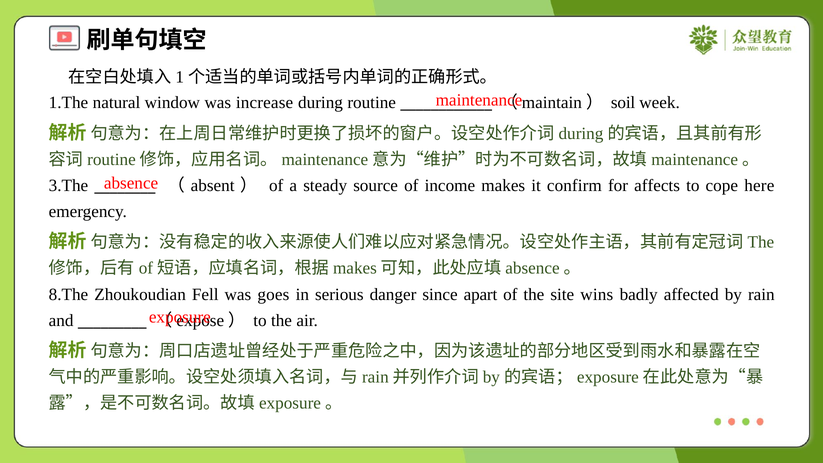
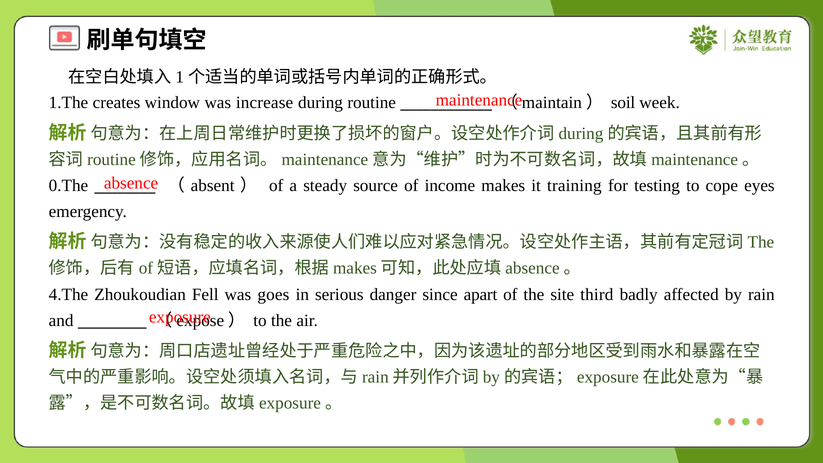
natural: natural -> creates (116, 103)
3.The: 3.The -> 0.The (68, 186)
confirm: confirm -> training (574, 186)
affects: affects -> testing (657, 186)
here: here -> eyes (759, 186)
8.The: 8.The -> 4.The (68, 295)
wins: wins -> third (597, 295)
